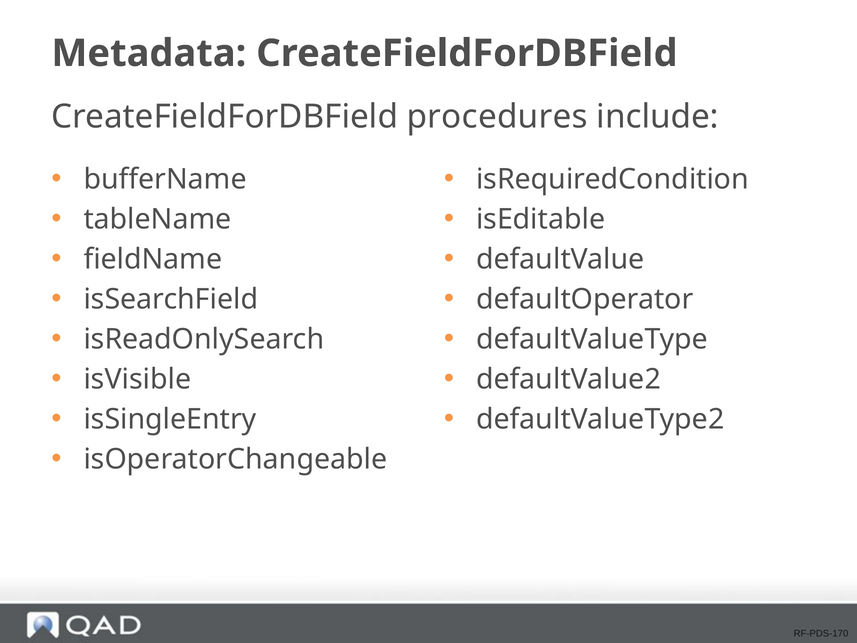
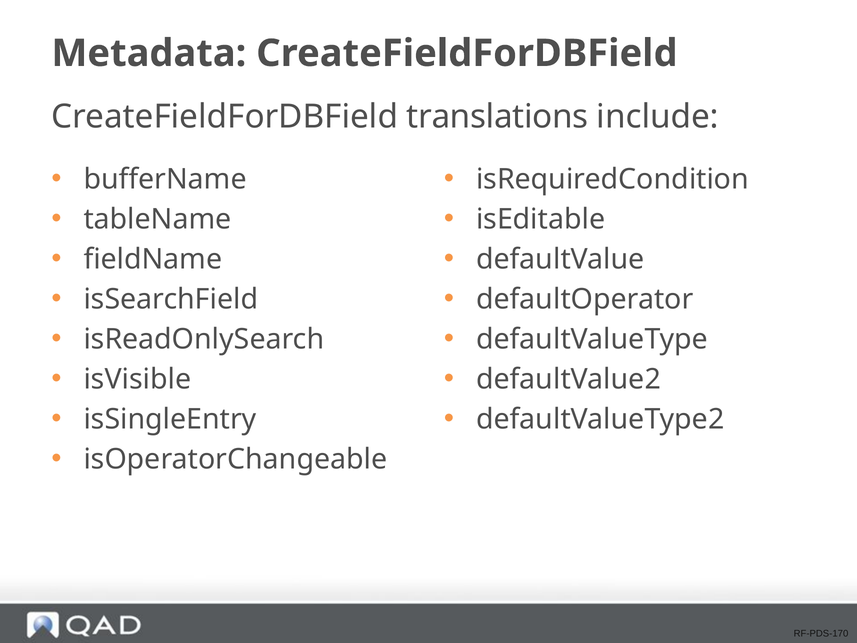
procedures: procedures -> translations (497, 117)
